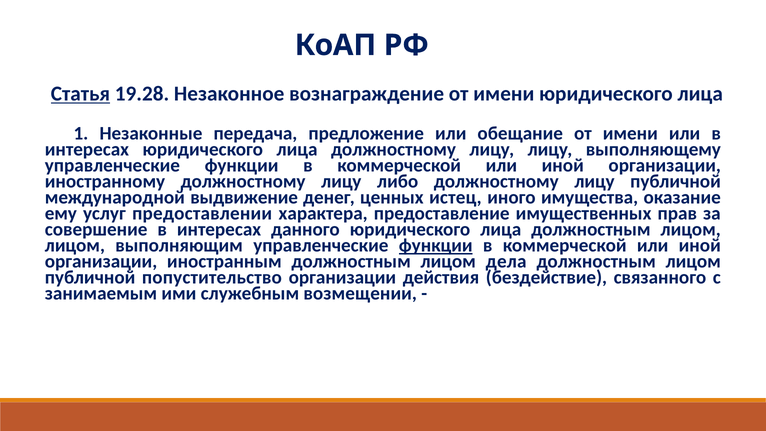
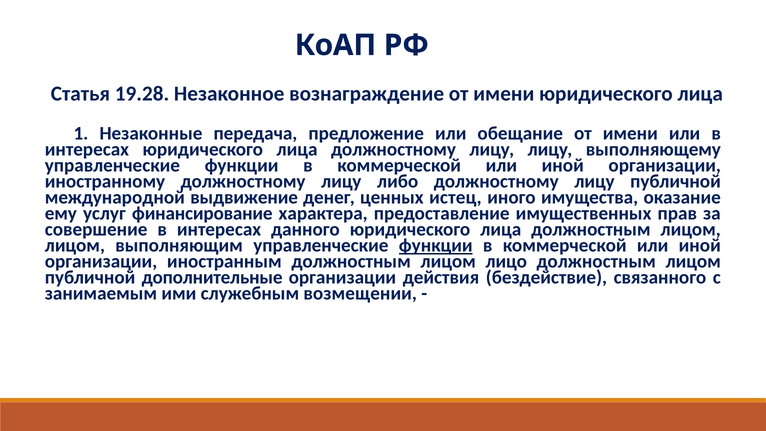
Статья underline: present -> none (80, 94)
предоставлении: предоставлении -> финансирование (202, 213)
дела: дела -> лицо (506, 261)
попустительство: попустительство -> дополнительные (212, 277)
